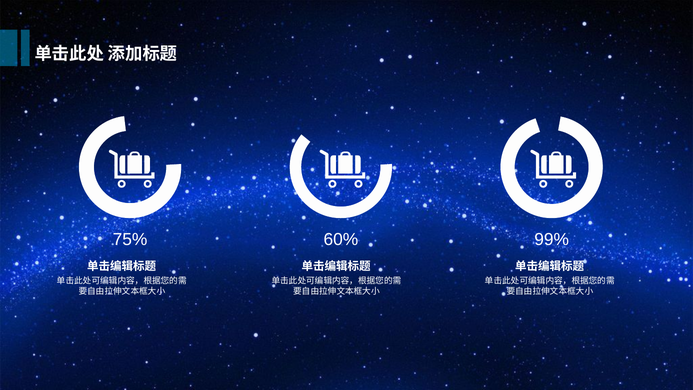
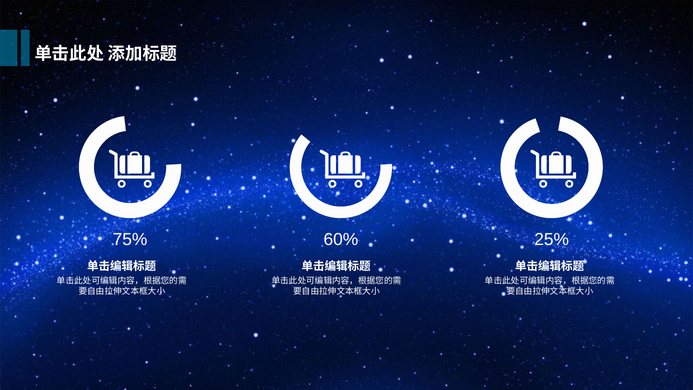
99%: 99% -> 25% (552, 239)
